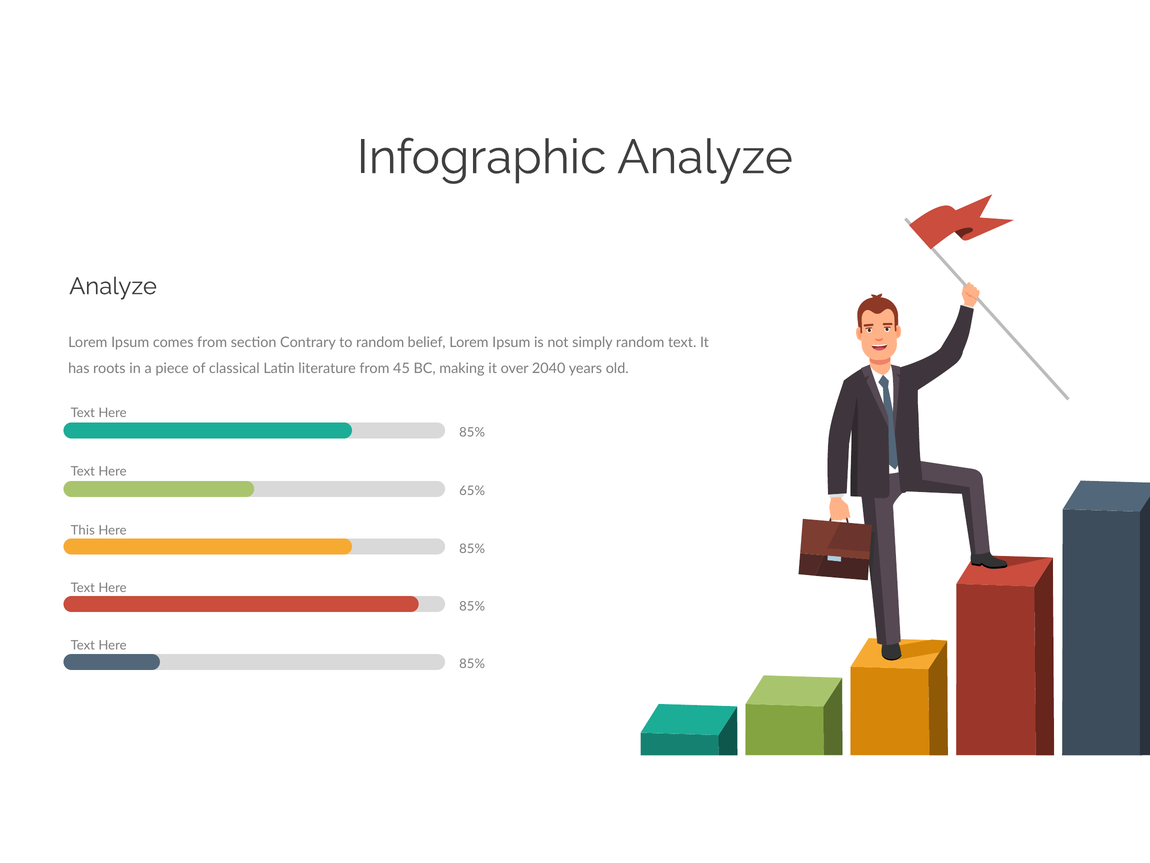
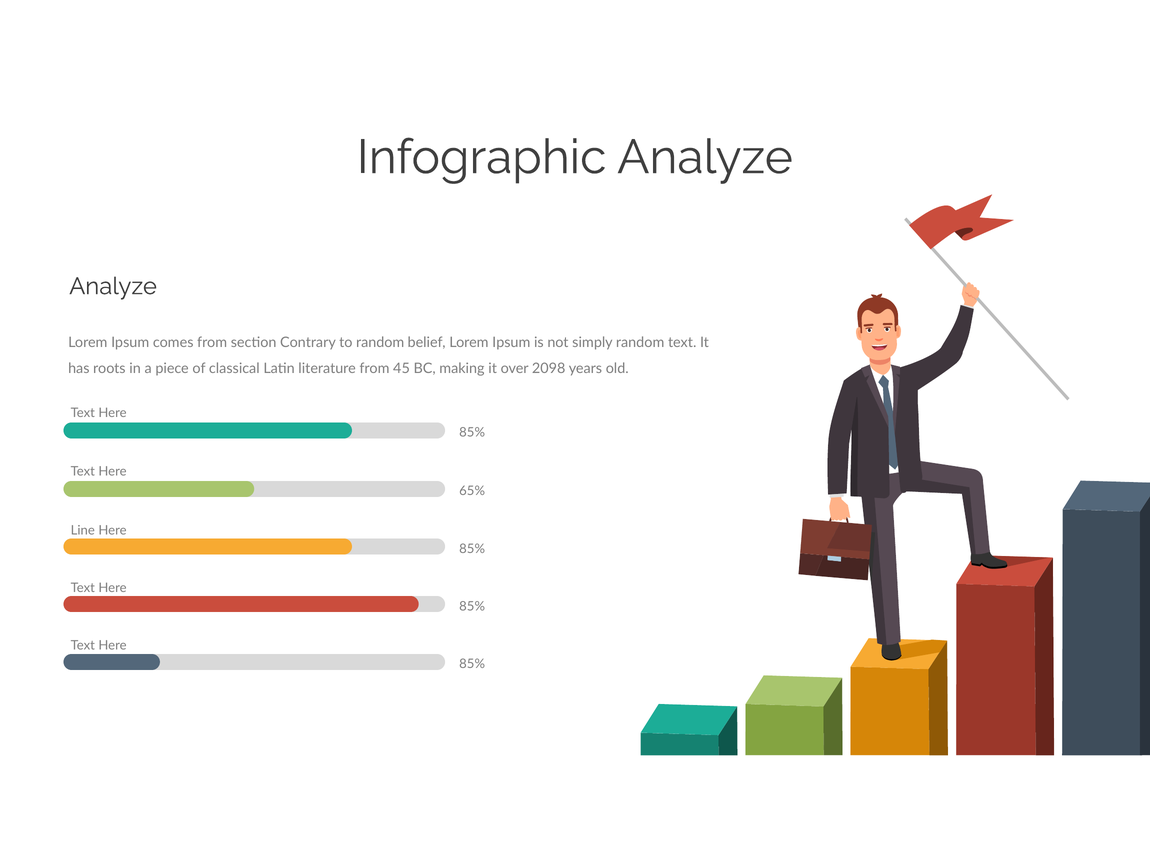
2040: 2040 -> 2098 (549, 368)
This: This -> Line (83, 530)
